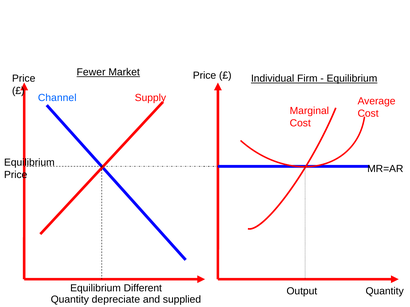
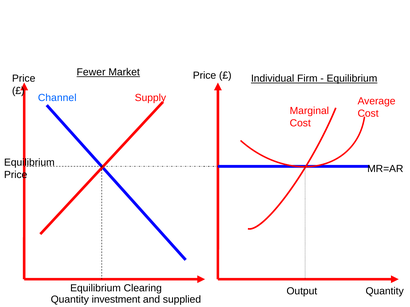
Different: Different -> Clearing (143, 289)
depreciate: depreciate -> investment (116, 300)
